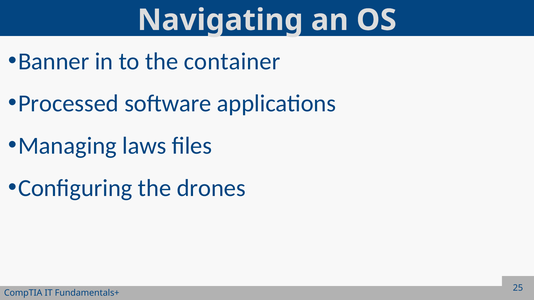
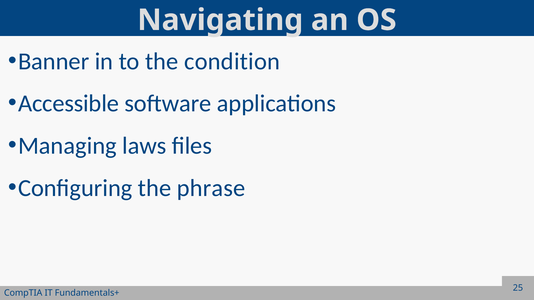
container: container -> condition (232, 61)
Processed: Processed -> Accessible (68, 104)
drones: drones -> phrase (211, 188)
